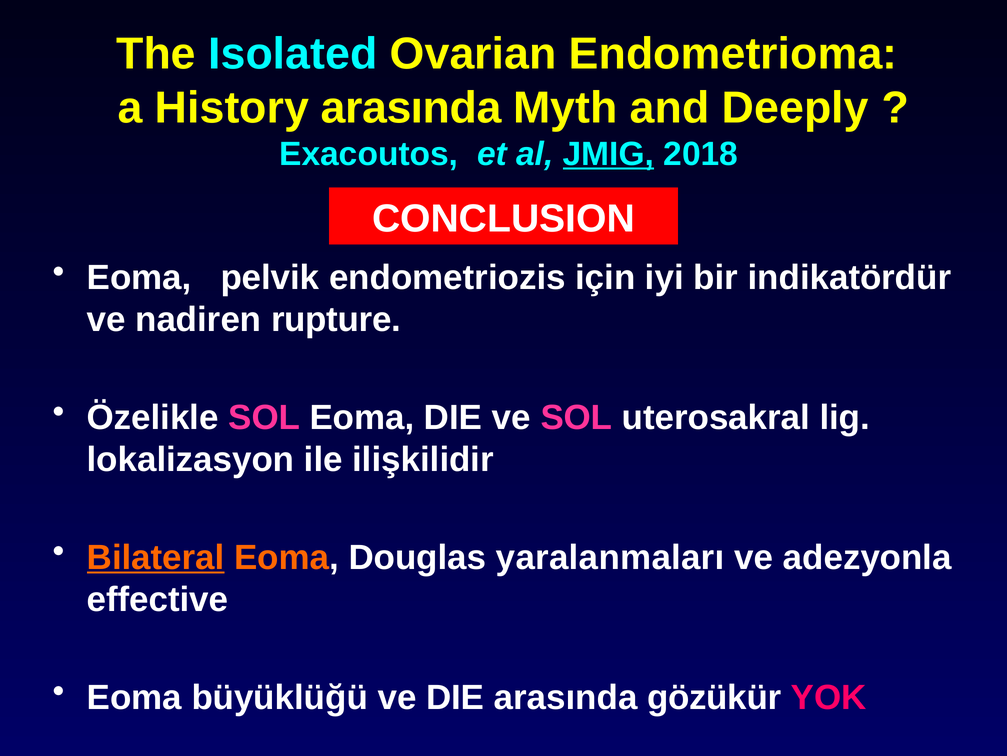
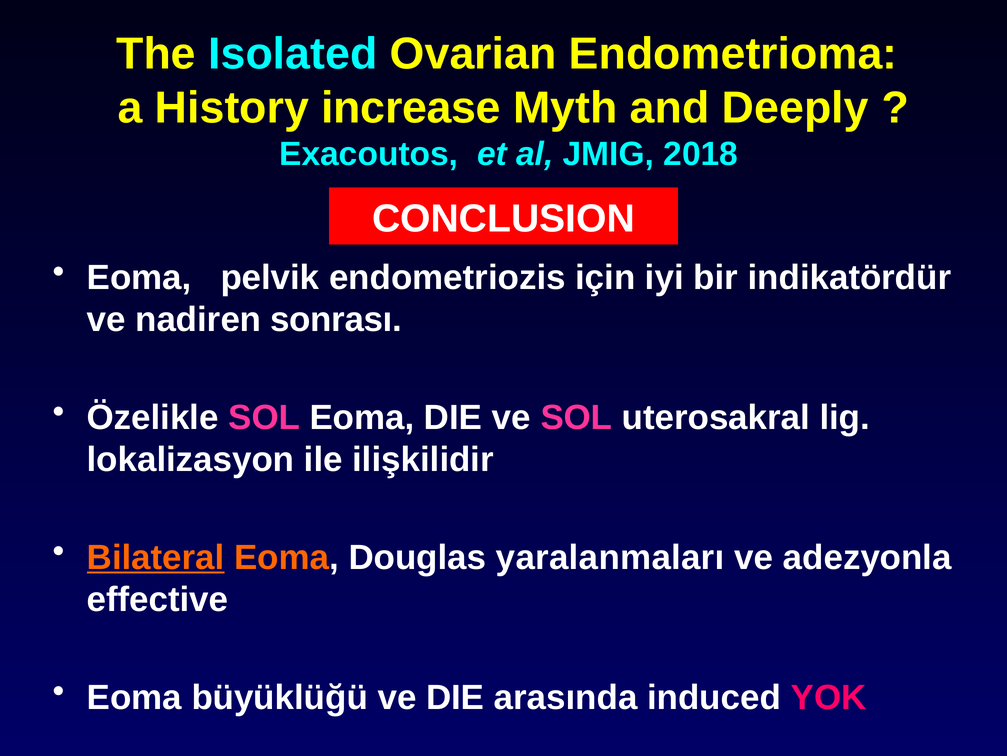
History arasında: arasında -> increase (411, 108)
JMIG underline: present -> none (608, 154)
rupture: rupture -> sonrası (336, 319)
gözükür: gözükür -> induced (714, 697)
